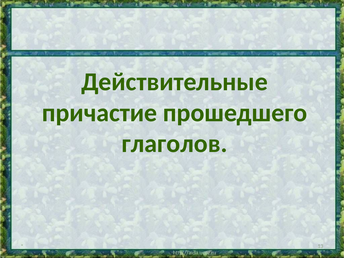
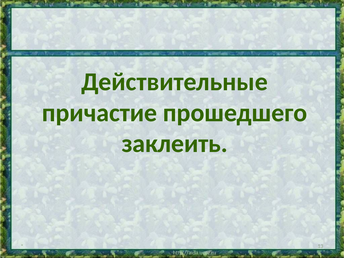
глаголов: глаголов -> заклеить (175, 144)
